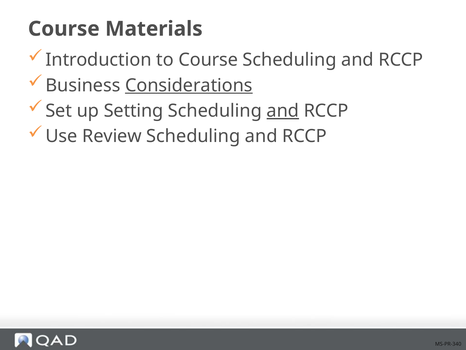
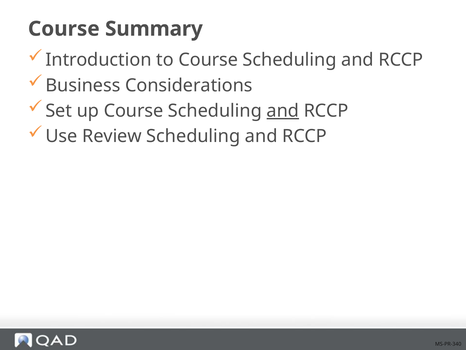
Materials: Materials -> Summary (154, 29)
Considerations underline: present -> none (189, 85)
up Setting: Setting -> Course (134, 111)
